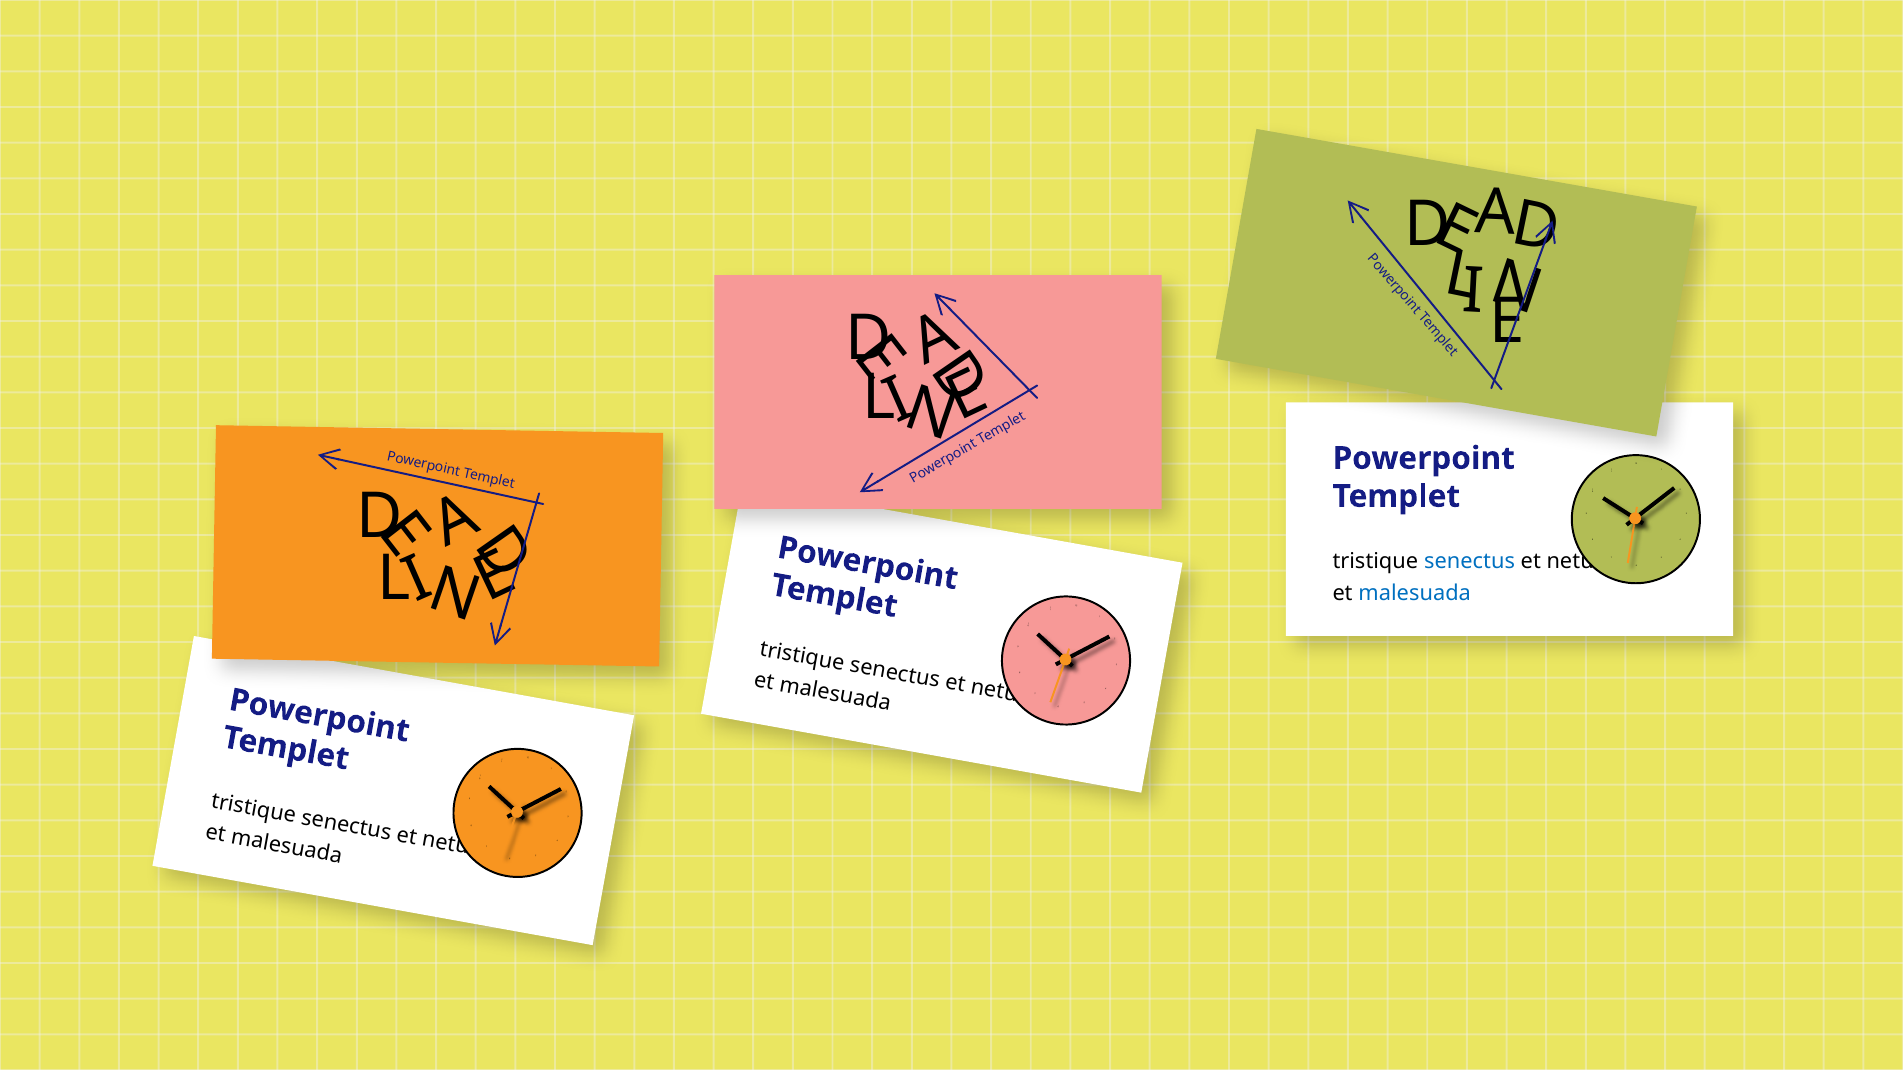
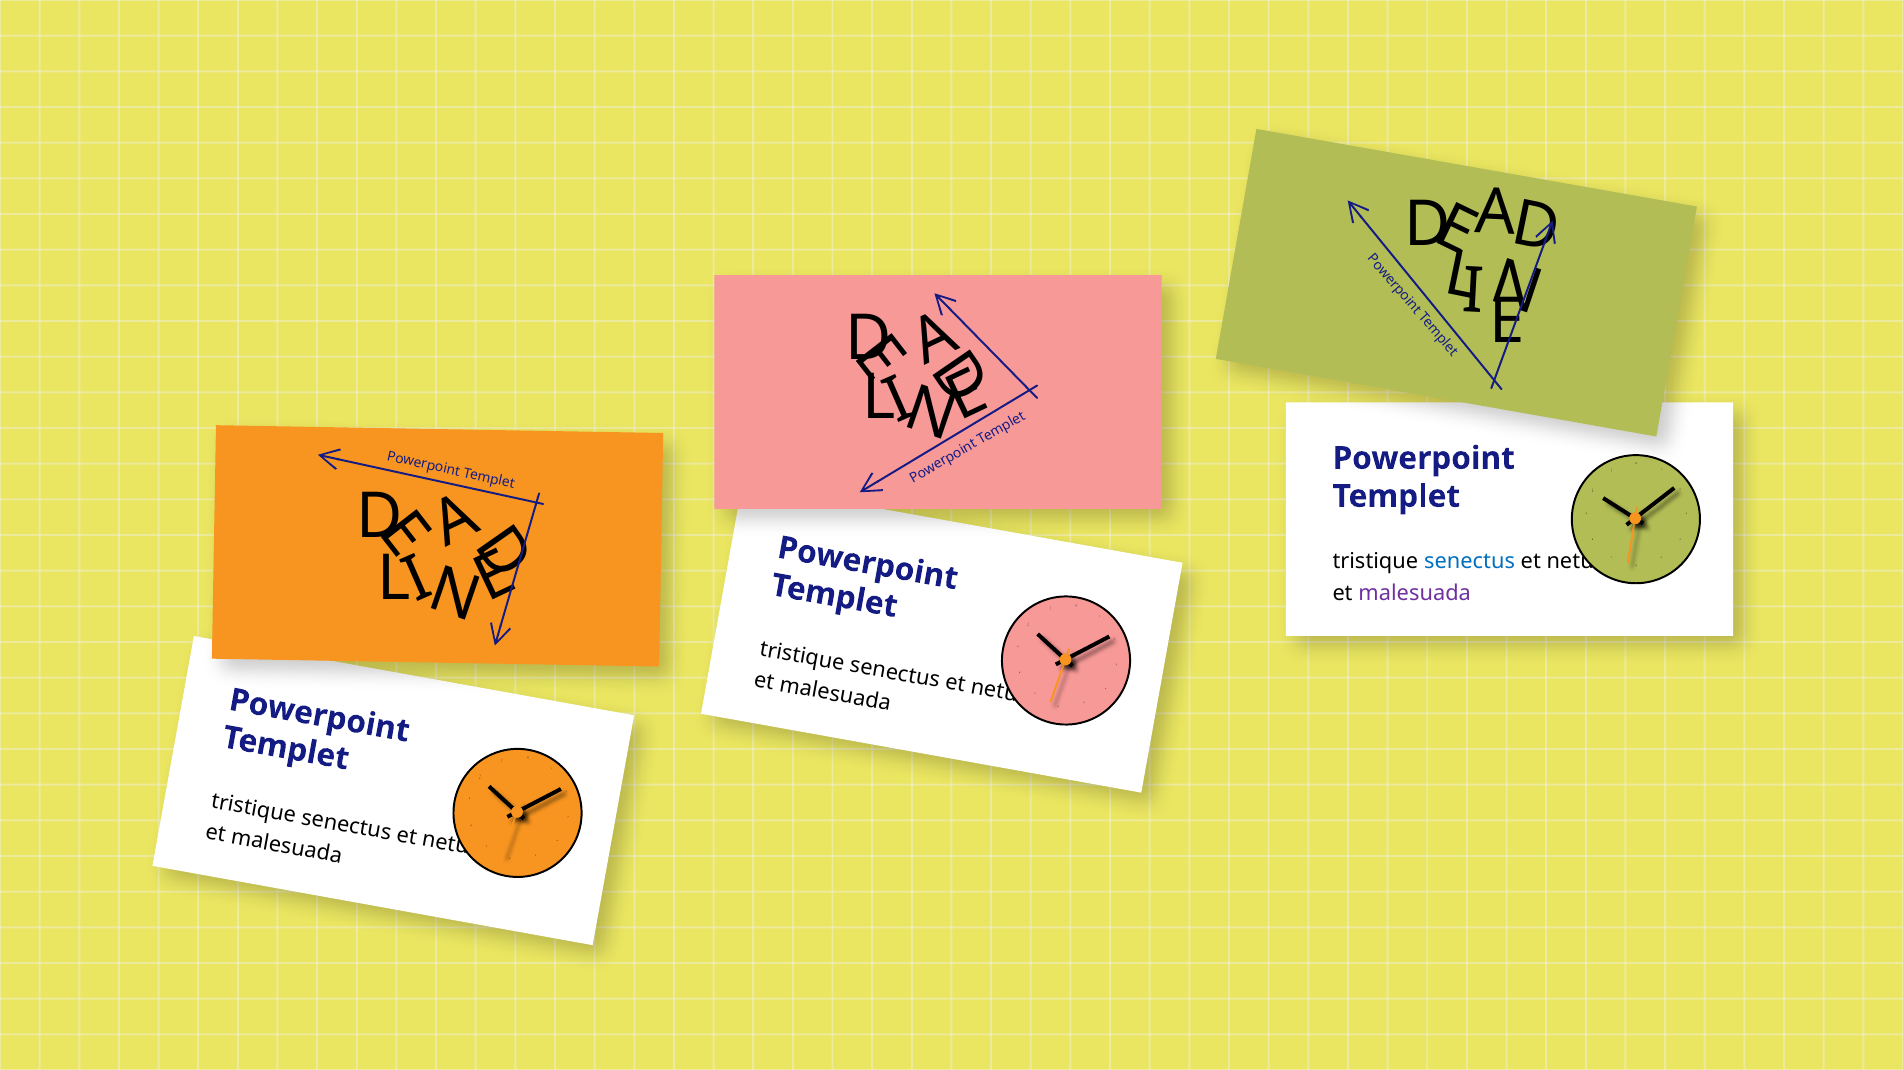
malesuada colour: blue -> purple (1415, 593)
